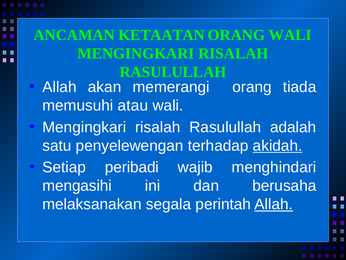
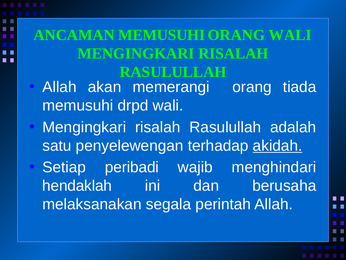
ANCAMAN KETAATAN: KETAATAN -> MEMUSUHI (162, 35)
atau: atau -> drpd (133, 105)
mengasihi: mengasihi -> hendaklah (77, 185)
Allah underline: present -> none (274, 204)
